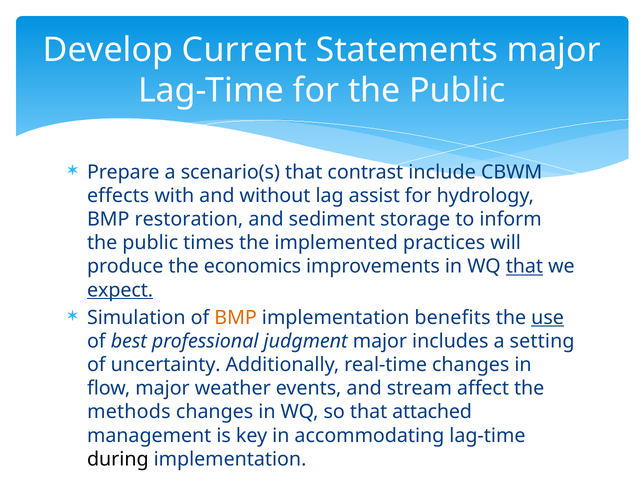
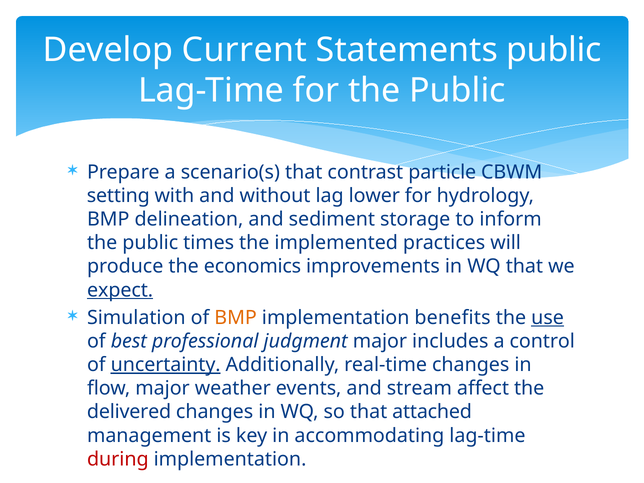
Statements major: major -> public (554, 50)
include: include -> particle (442, 172)
effects: effects -> setting (118, 196)
assist: assist -> lower (374, 196)
restoration: restoration -> delineation (189, 219)
that underline: present -> none (524, 266)
setting: setting -> control (542, 341)
uncertainty underline: none -> present (166, 365)
methods: methods -> delivered (129, 412)
during colour: black -> red (118, 459)
